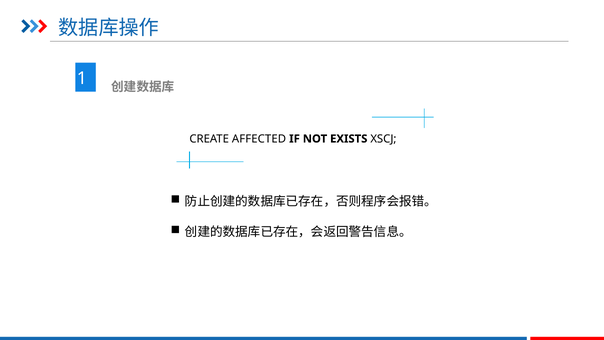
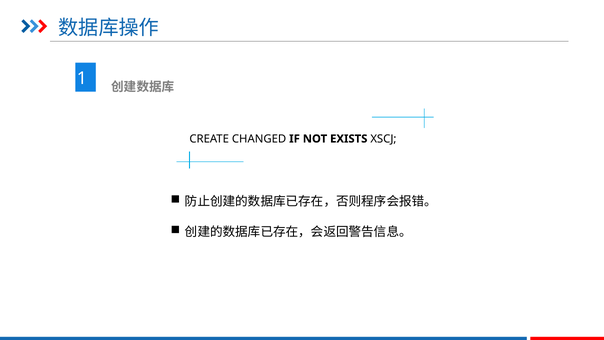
AFFECTED: AFFECTED -> CHANGED (259, 139)
